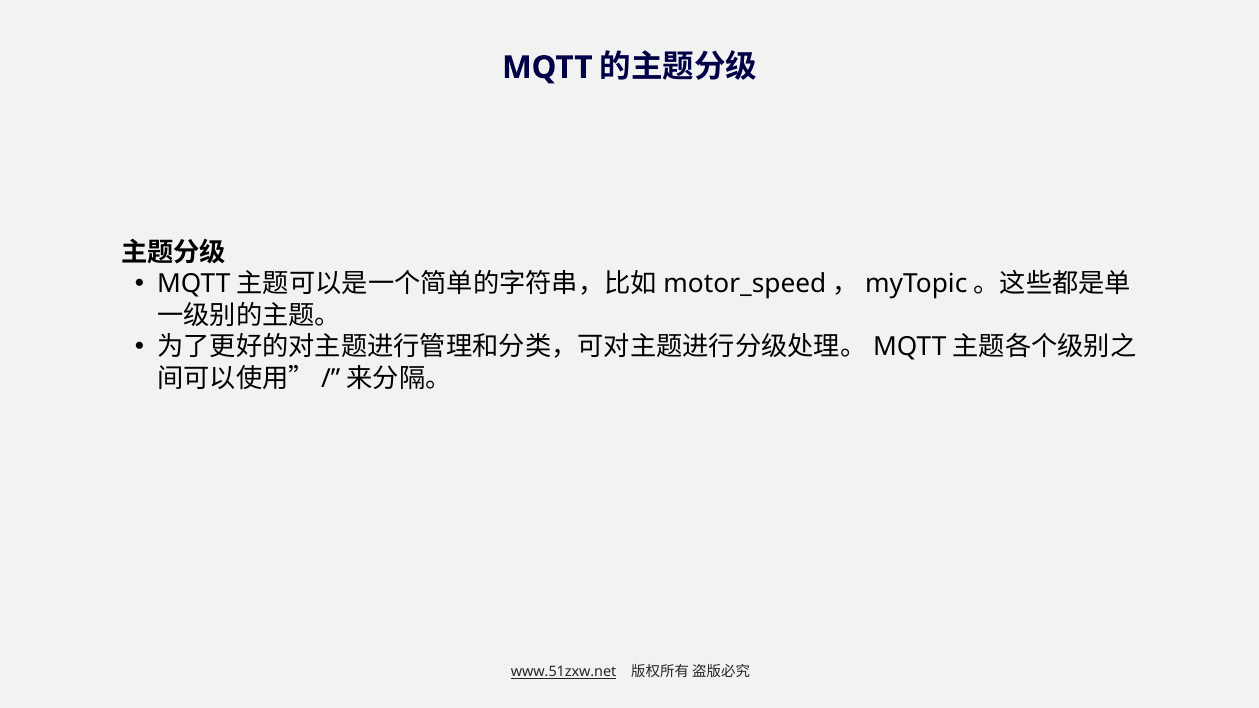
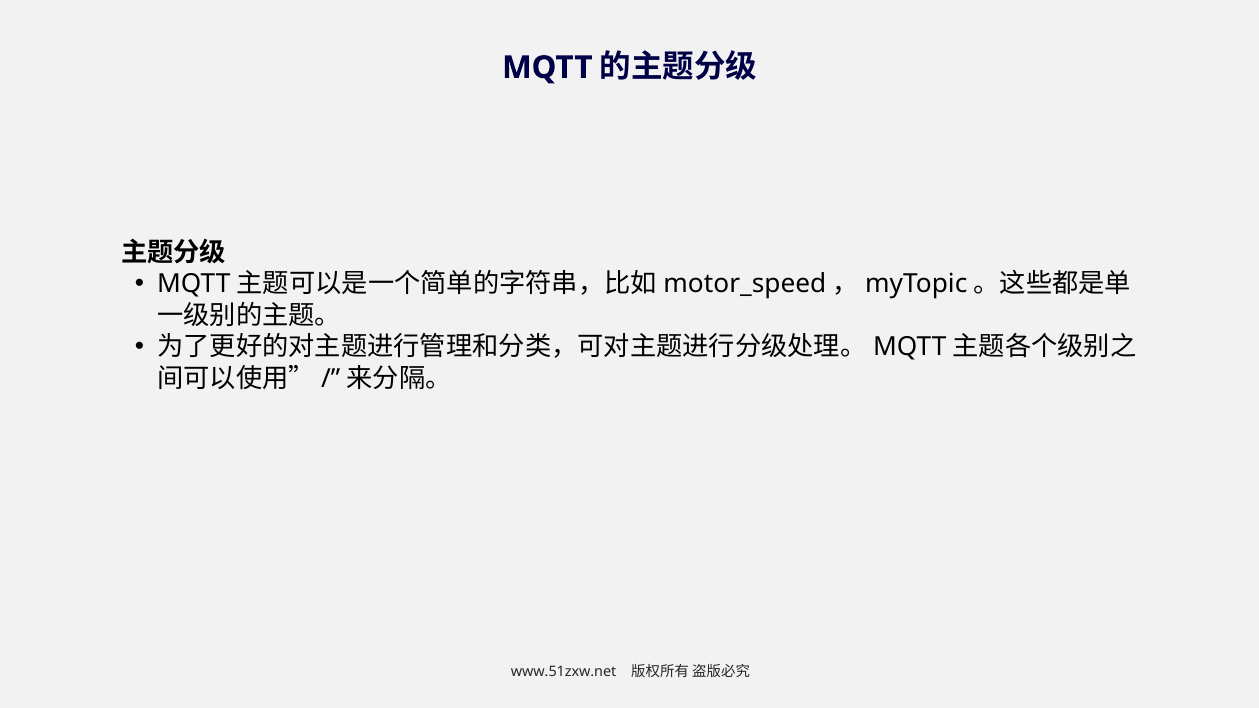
www.51zxw.net underline: present -> none (564, 672)
